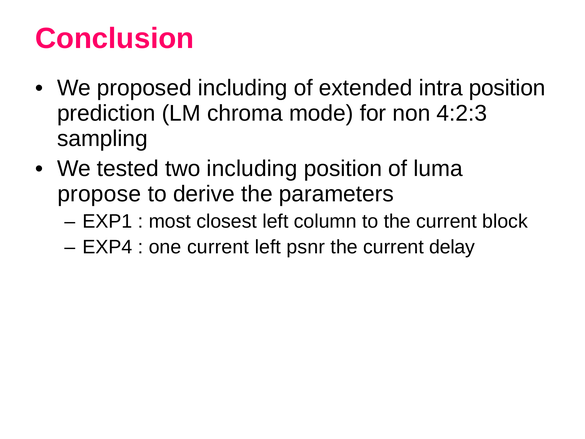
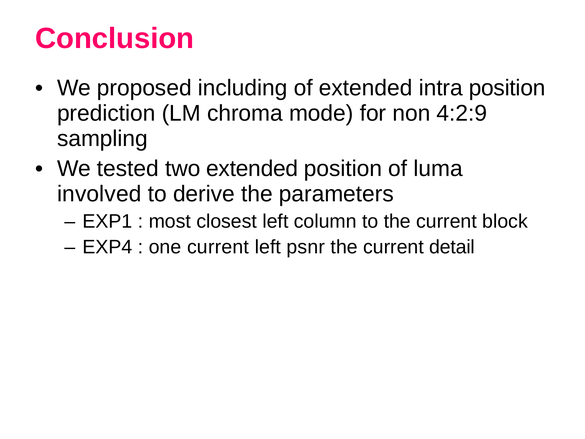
4:2:3: 4:2:3 -> 4:2:9 (462, 113)
two including: including -> extended (252, 169)
propose: propose -> involved (99, 194)
delay: delay -> detail (452, 247)
